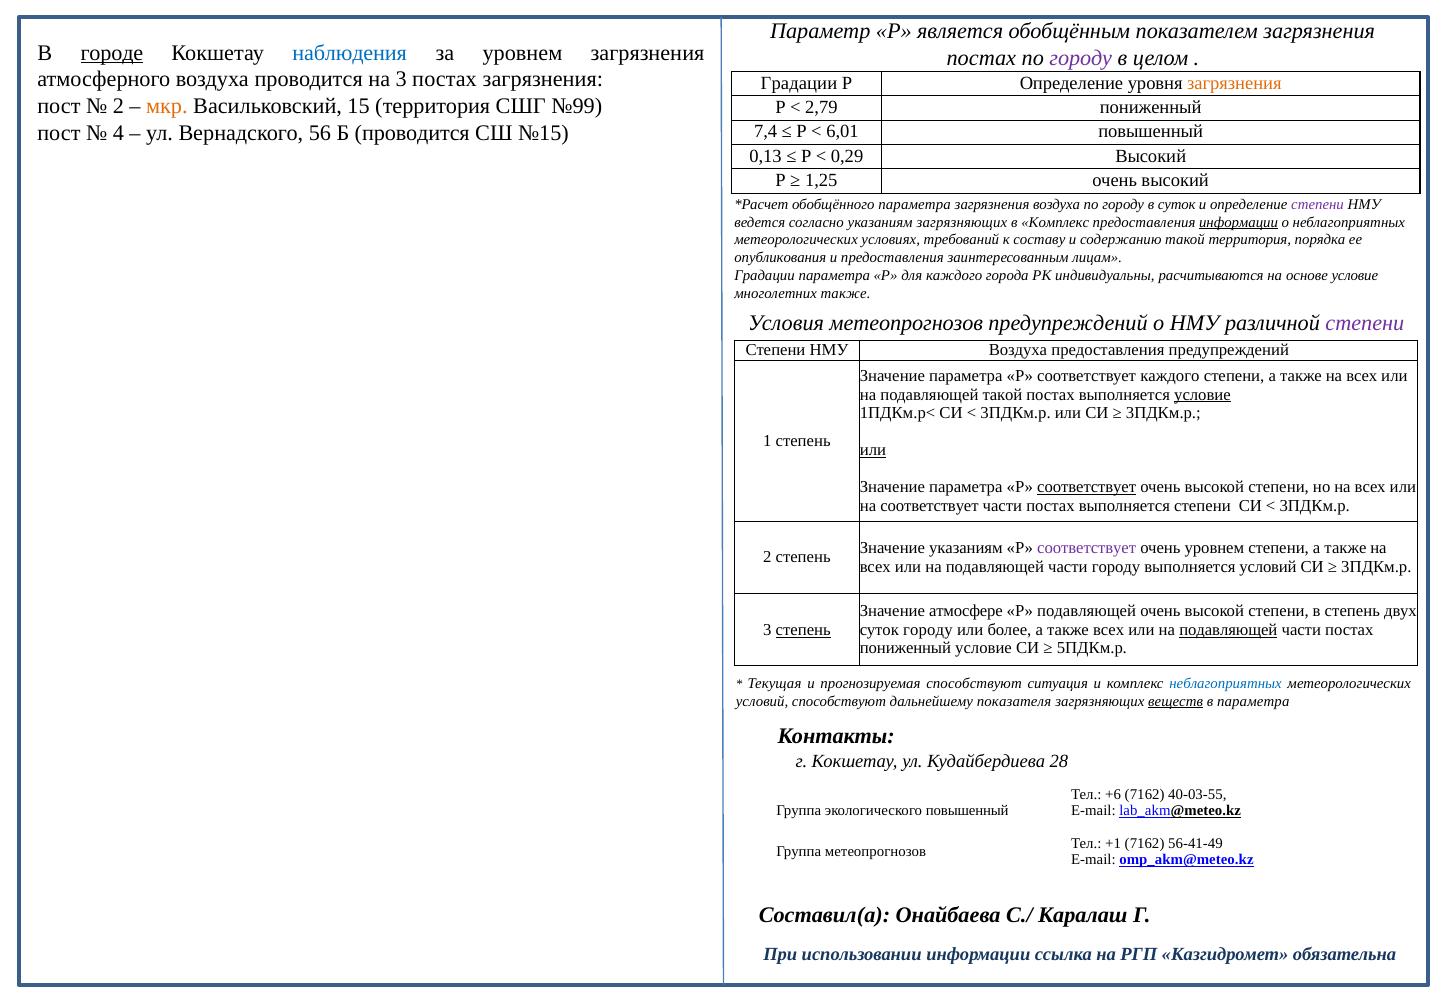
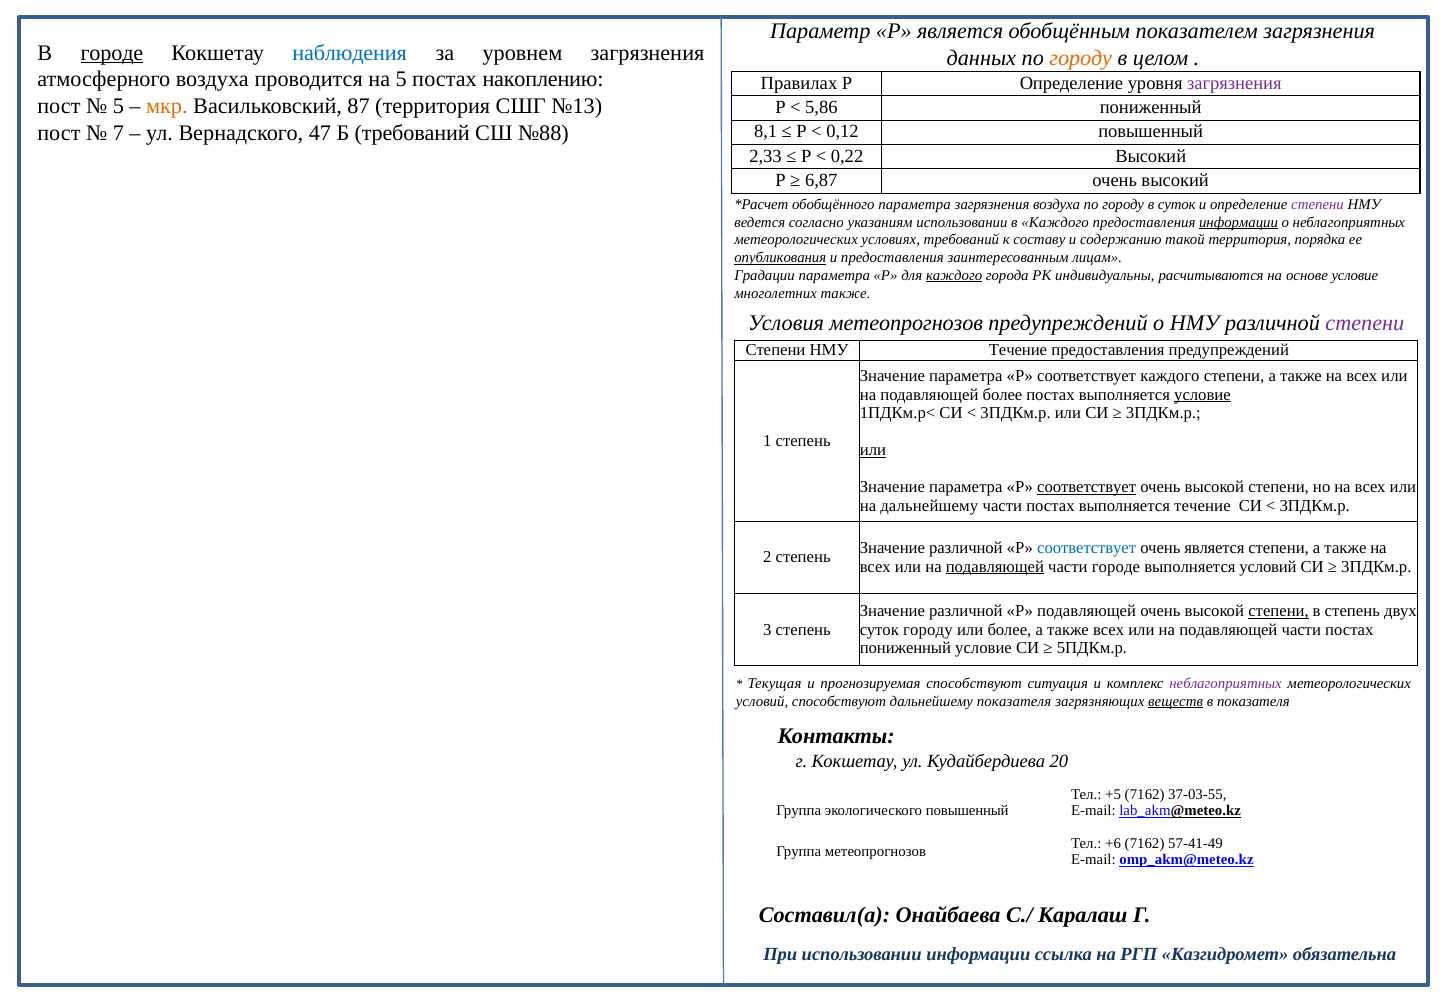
постах: постах -> данных (981, 58)
городу colour: purple -> orange (1081, 58)
на 3: 3 -> 5 (401, 79)
постах загрязнения: загрязнения -> накоплению (543, 79)
Градации: Градации -> Правилах (799, 83)
загрязнения colour: orange -> purple (1234, 83)
2: 2 -> 5 (118, 106)
15: 15 -> 87 (359, 106)
№99: №99 -> №13 (577, 106)
2,79: 2,79 -> 5,86 (821, 107)
4: 4 -> 7 (118, 133)
56: 56 -> 47 (320, 133)
Б проводится: проводится -> требований (412, 133)
№15: №15 -> №88 (543, 133)
7,4: 7,4 -> 8,1 (766, 132)
6,01: 6,01 -> 0,12 (843, 132)
0,13: 0,13 -> 2,33 (766, 156)
0,29: 0,29 -> 0,22 (847, 156)
1,25: 1,25 -> 6,87 (821, 180)
указаниям загрязняющих: загрязняющих -> использовании (962, 222)
в Комплекс: Комплекс -> Каждого (1055, 222)
опубликования underline: none -> present (780, 258)
каждого underline: none -> present (954, 275)
НМУ Воздуха: Воздуха -> Течение (1018, 350)
подавляющей такой: такой -> более (1002, 394)
на соответствует: соответствует -> дальнейшему (929, 506)
выполняется степени: степени -> течение (1202, 506)
указаниям: указаниям -> различной (966, 548)
соответствует colour: purple -> blue (1087, 548)
очень уровнем: уровнем -> является (1214, 548)
подавляющей underline: none -> present (995, 567)
части городу: городу -> городе (1116, 567)
атмосфере: атмосфере -> различной (966, 611)
степени underline: none -> present (1279, 611)
степень underline: present -> none (803, 630)
подавляющей underline: present -> none (1228, 630)
неблагоприятных colour: blue -> purple (1226, 684)
в параметра: параметра -> показателя (1253, 701)
28: 28 -> 20 (1059, 762)
+6: +6 -> +5 (1113, 794)
40-03-55: 40-03-55 -> 37-03-55 (1197, 794)
+1: +1 -> +6 (1113, 843)
56-41-49: 56-41-49 -> 57-41-49 (1195, 843)
